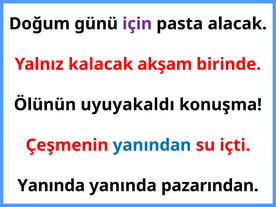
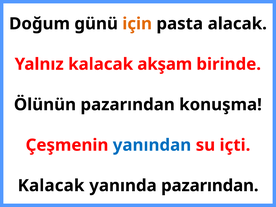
için colour: purple -> orange (137, 24)
Ölünün uyuyakaldı: uyuyakaldı -> pazarından (128, 105)
Yanında: Yanında -> Kalacak (51, 186)
